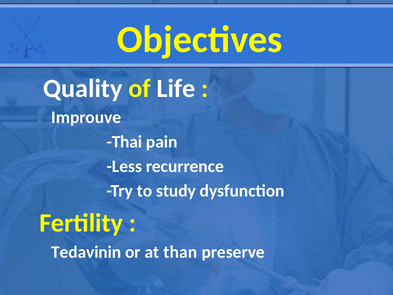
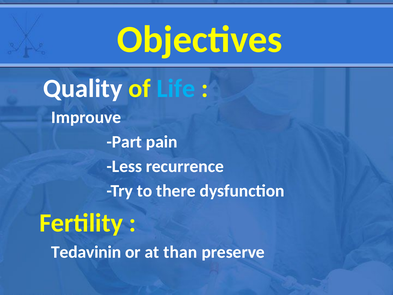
Life colour: white -> light blue (176, 88)
Thai: Thai -> Part (124, 142)
study: study -> there (176, 191)
